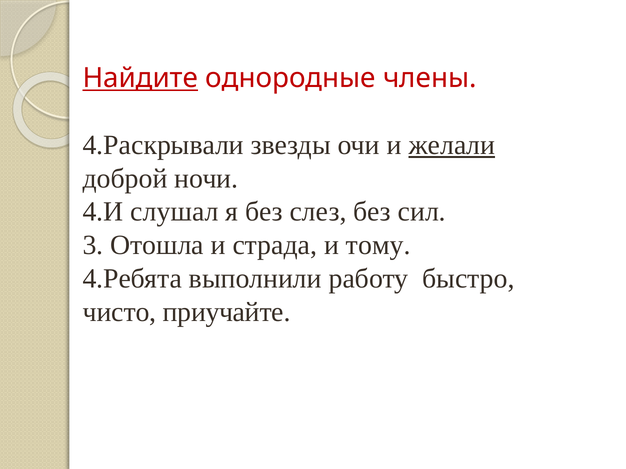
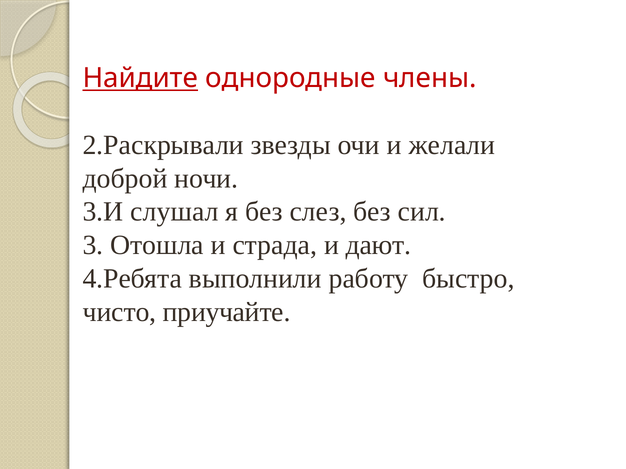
4.Раскрывали: 4.Раскрывали -> 2.Раскрывали (163, 145)
желали underline: present -> none (452, 145)
4.И: 4.И -> 3.И (103, 212)
тому: тому -> дают (378, 245)
